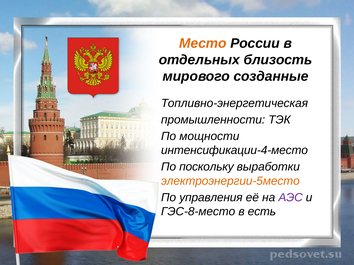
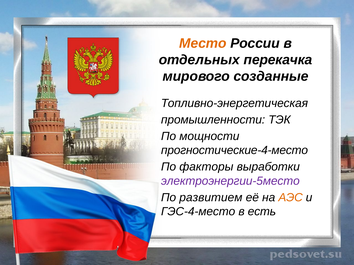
близость: близость -> перекачка (278, 60)
интенсификации-4-место: интенсификации-4-место -> прогностические-4-место (234, 151)
поскольку: поскольку -> факторы (206, 167)
электроэнергии-5место colour: orange -> purple (230, 181)
управления: управления -> развитием (211, 198)
АЭС colour: purple -> orange (291, 198)
ГЭС-8-место: ГЭС-8-место -> ГЭС-4-место (198, 212)
